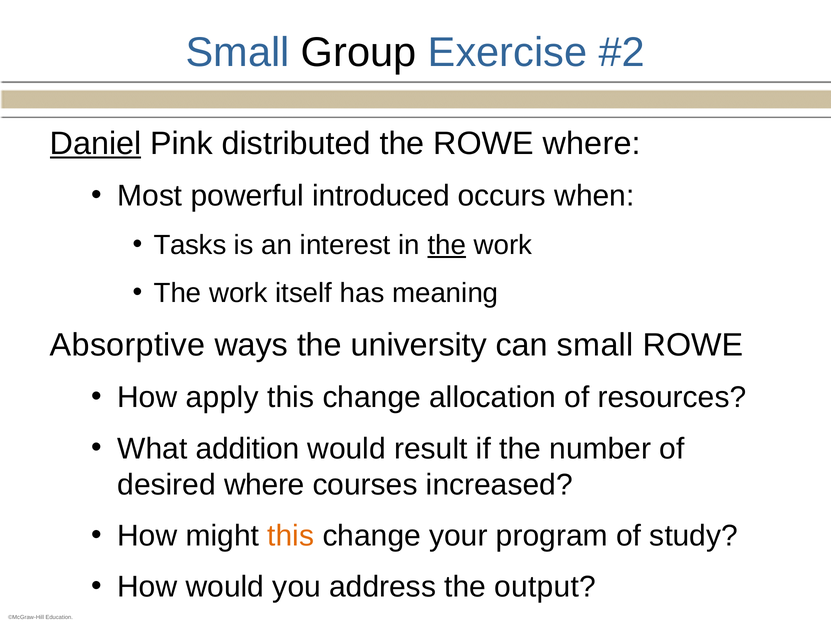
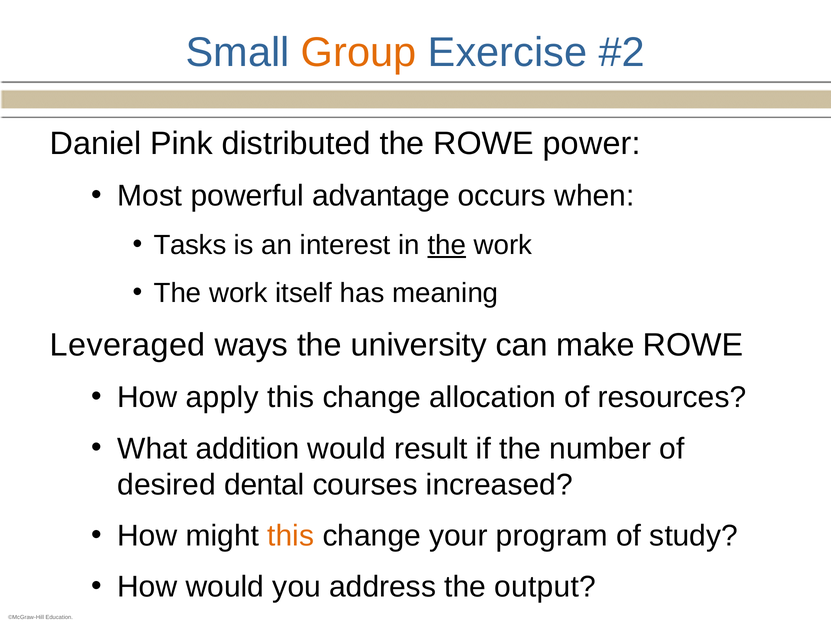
Group colour: black -> orange (359, 53)
Daniel underline: present -> none (96, 144)
ROWE where: where -> power (592, 144)
introduced: introduced -> advantage (381, 196)
Absorptive: Absorptive -> Leveraged (128, 345)
can small: small -> make (596, 345)
desired where: where -> dental (264, 485)
